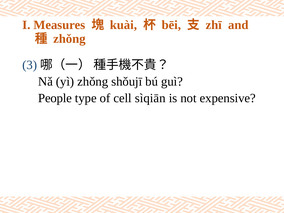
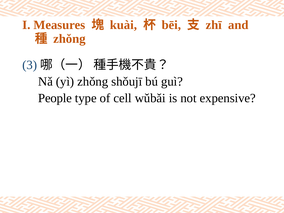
sìqiān: sìqiān -> wǔbǎi (150, 98)
